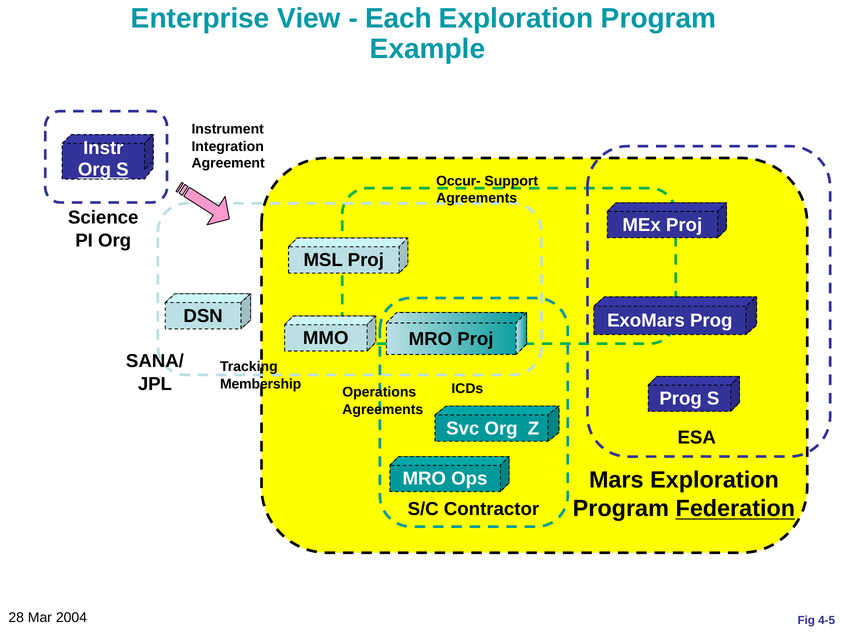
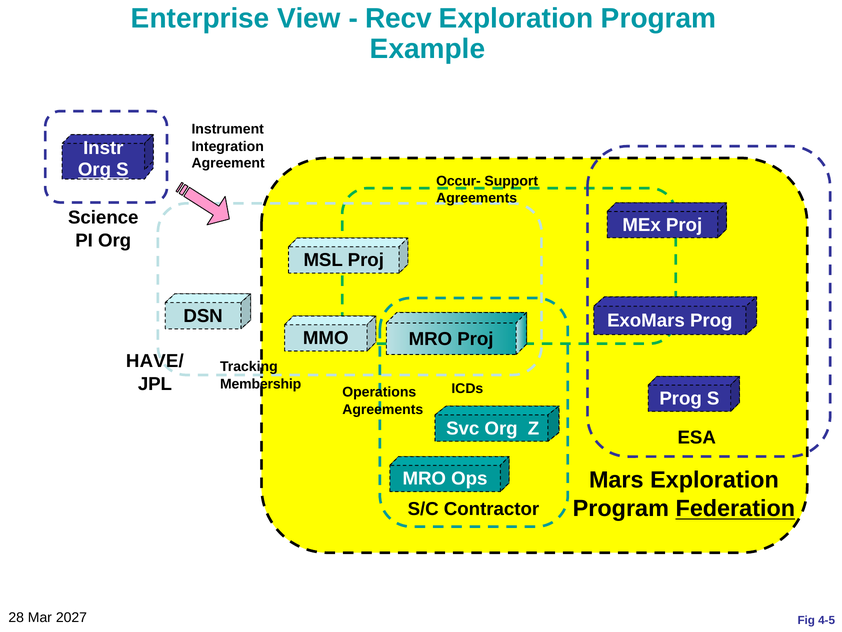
Each: Each -> Recv (399, 19)
SANA/: SANA/ -> HAVE/ (155, 361)
2004: 2004 -> 2027 (71, 617)
